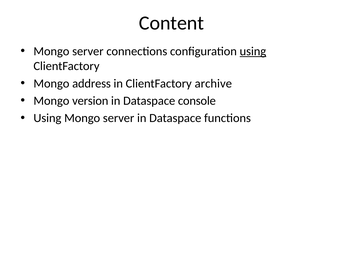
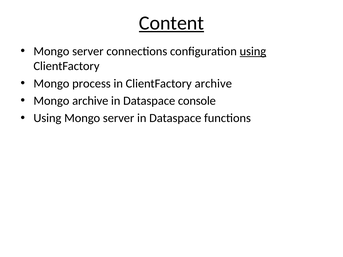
Content underline: none -> present (172, 23)
address: address -> process (91, 84)
Mongo version: version -> archive (90, 101)
